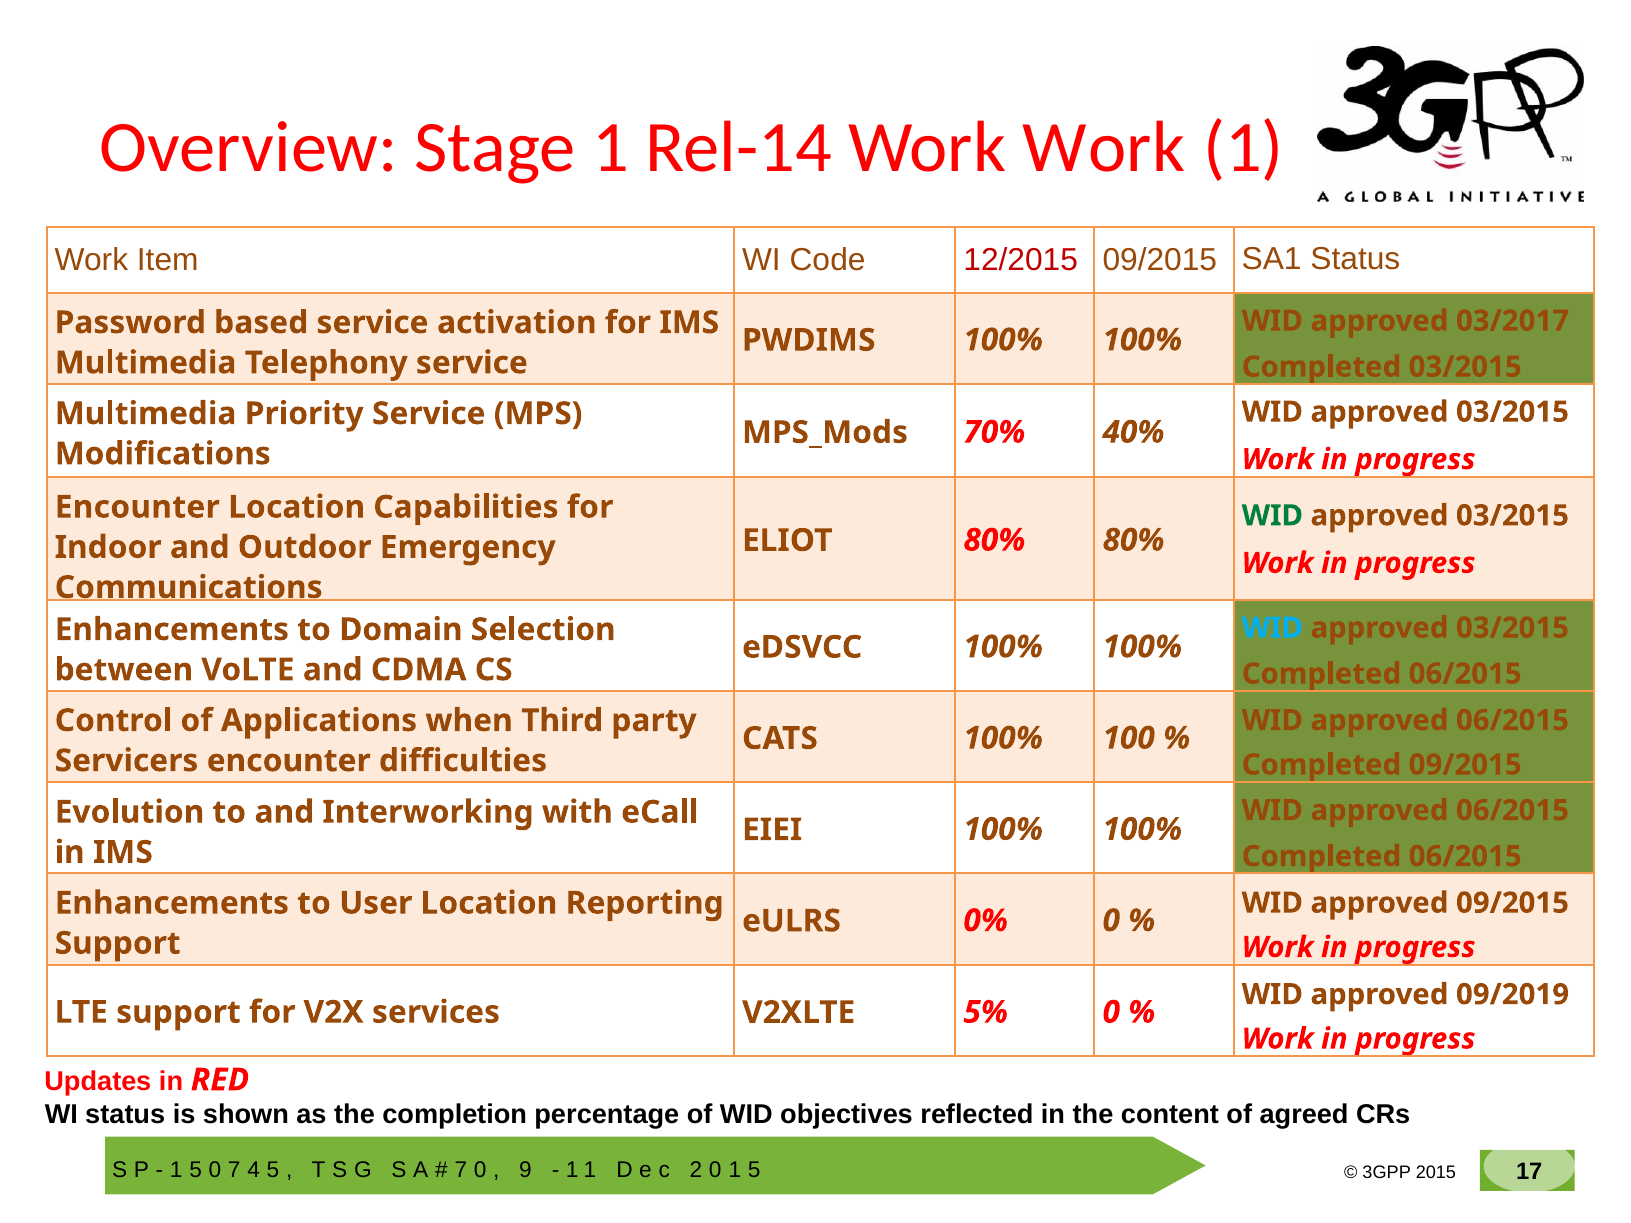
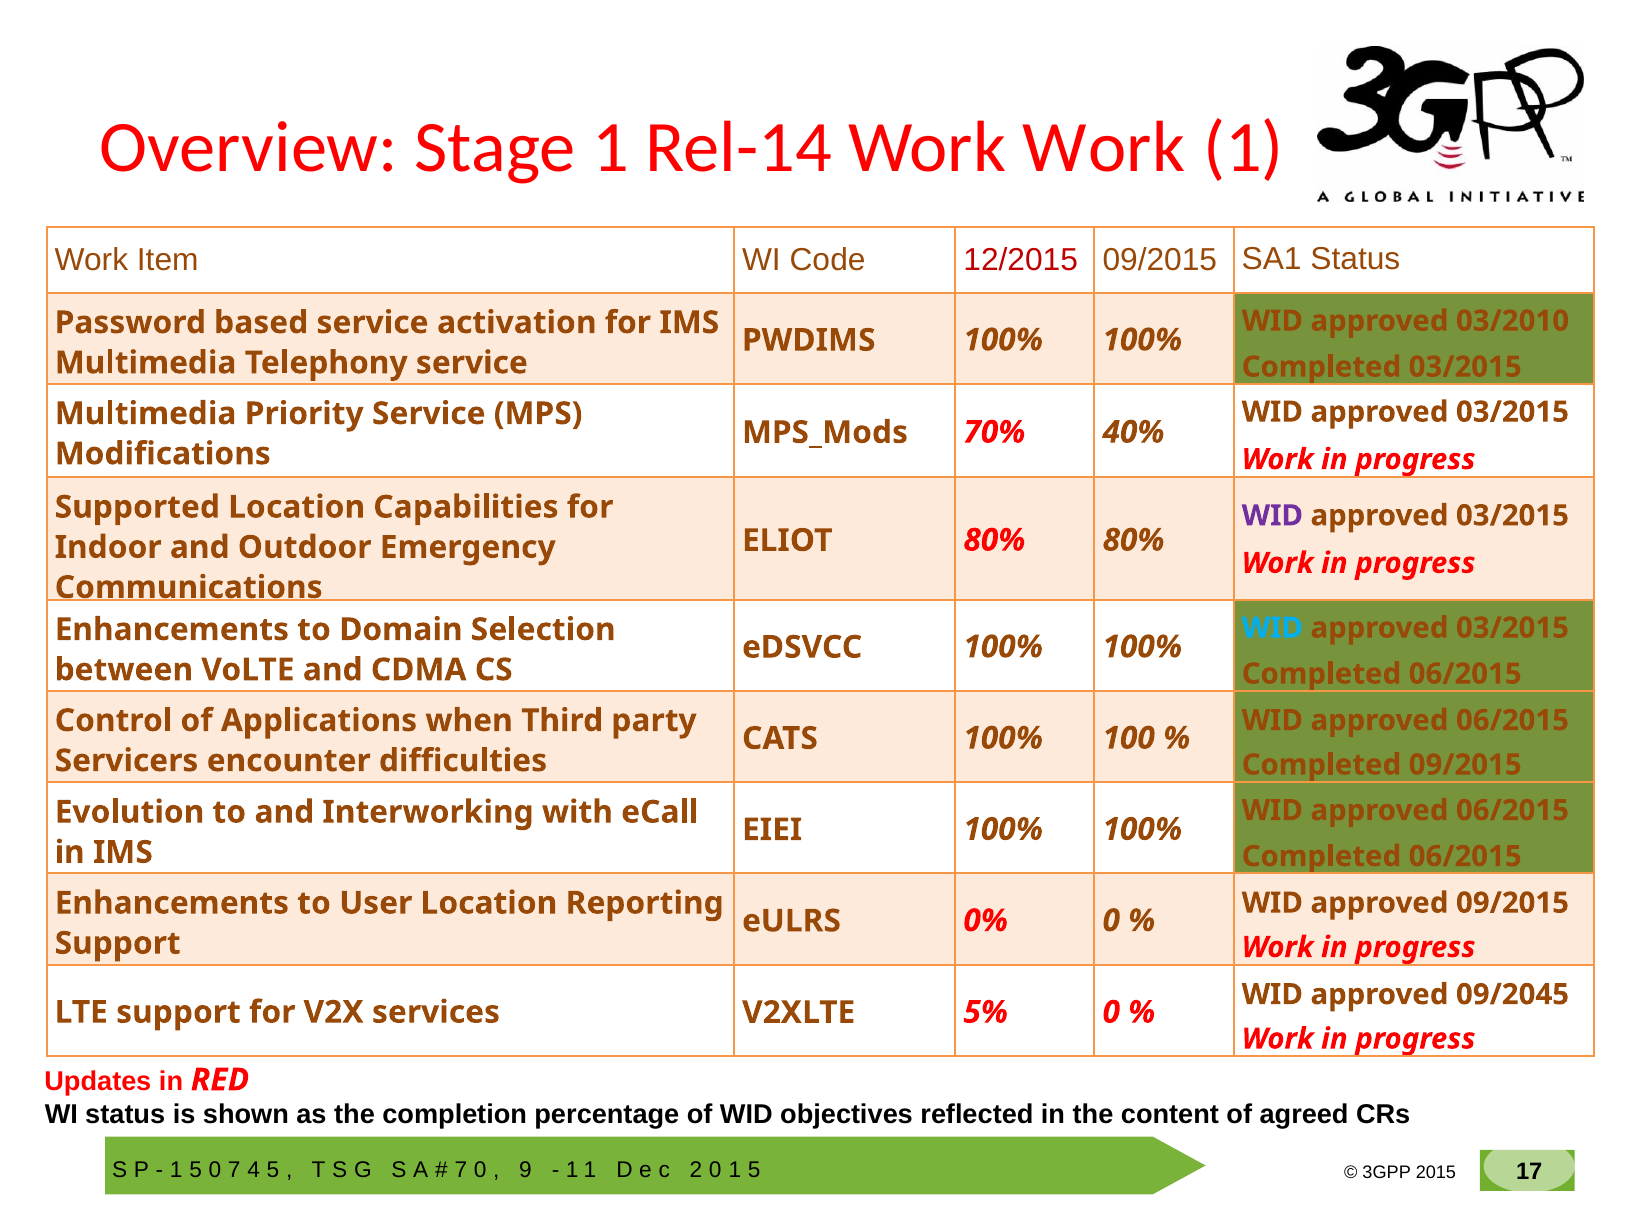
03/2017: 03/2017 -> 03/2010 (1513, 321)
Encounter: Encounter -> Supported (137, 507)
WID colour: green -> purple (1272, 516)
09/2019: 09/2019 -> 09/2045 (1513, 995)
